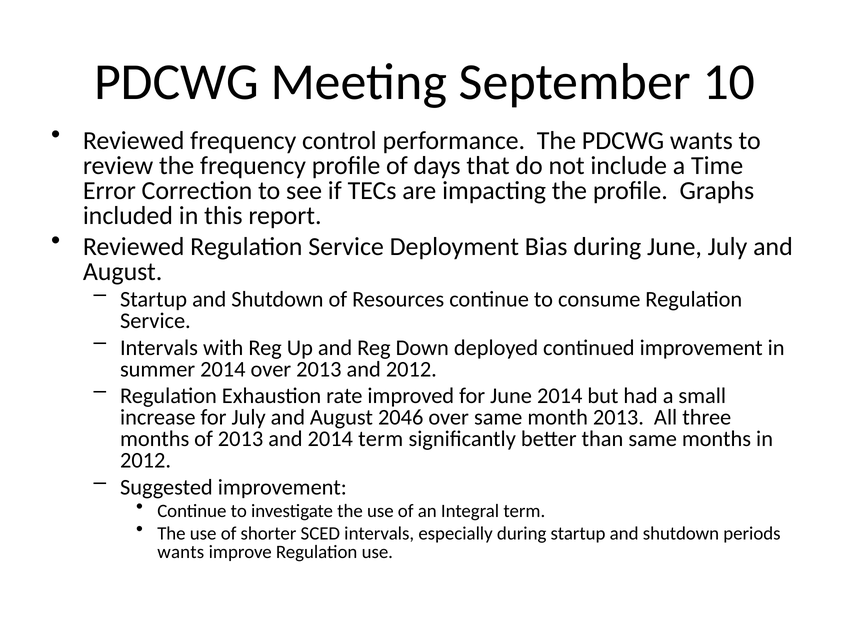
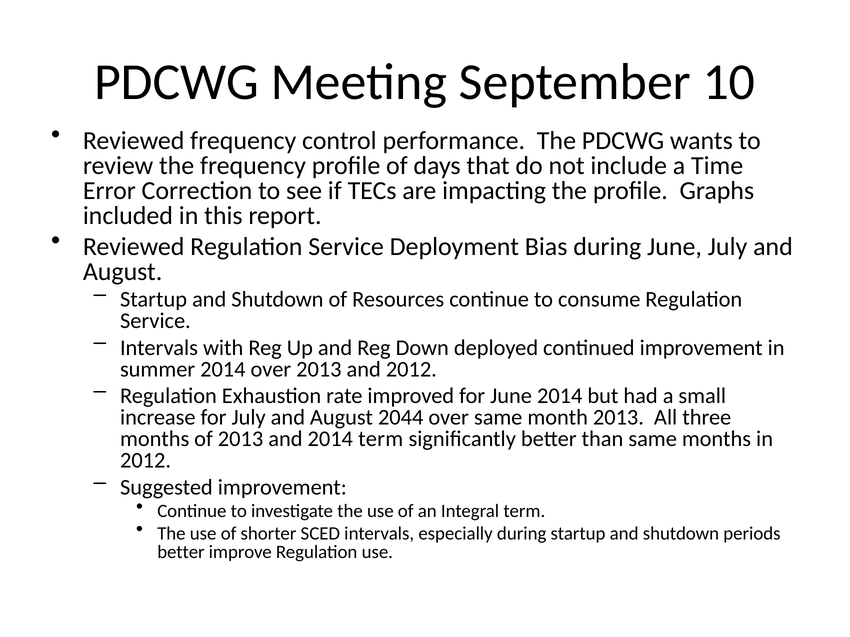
2046: 2046 -> 2044 (401, 418)
wants: wants -> better (181, 552)
